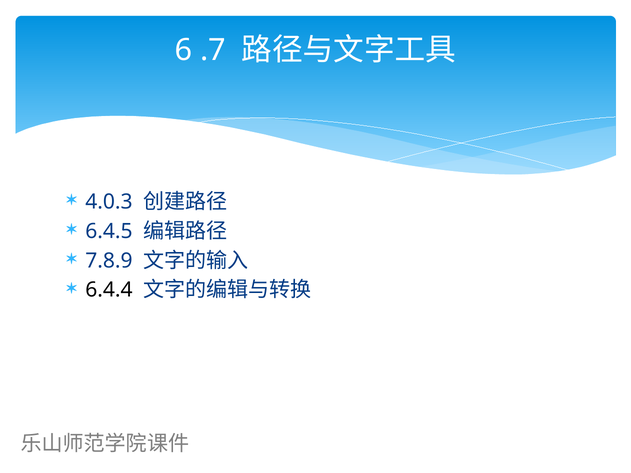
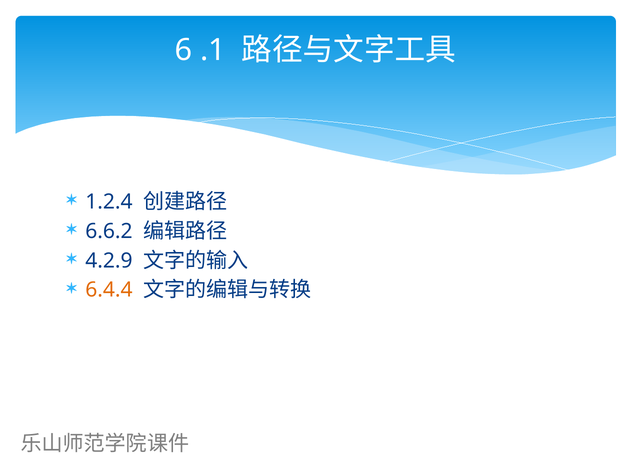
.7: .7 -> .1 (213, 50)
4.0.3: 4.0.3 -> 1.2.4 (109, 202)
6.4.5: 6.4.5 -> 6.6.2 (109, 231)
7.8.9: 7.8.9 -> 4.2.9 (109, 261)
6.4.4 colour: black -> orange (109, 290)
